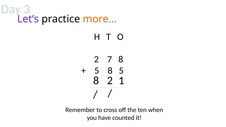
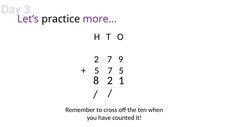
more… colour: orange -> purple (100, 19)
7 8: 8 -> 9 (121, 59)
5 8: 8 -> 7 (110, 71)
